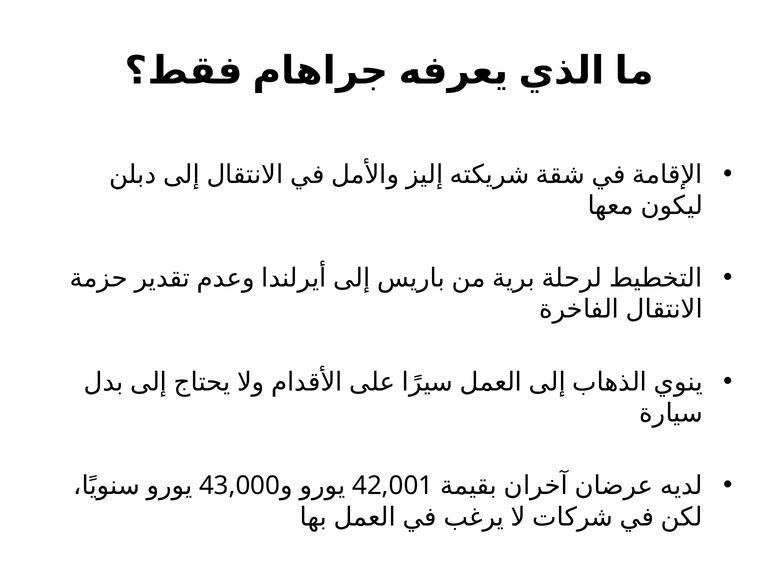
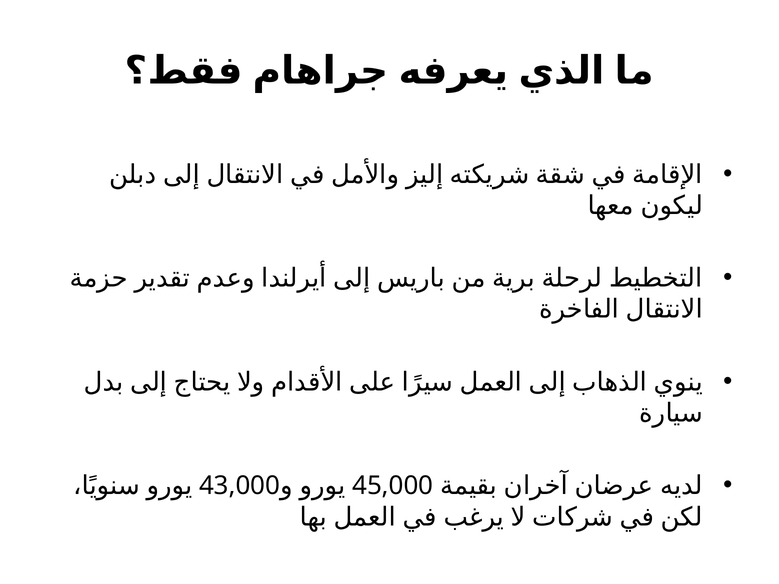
42,001: 42,001 -> 45,000 (393, 486)
